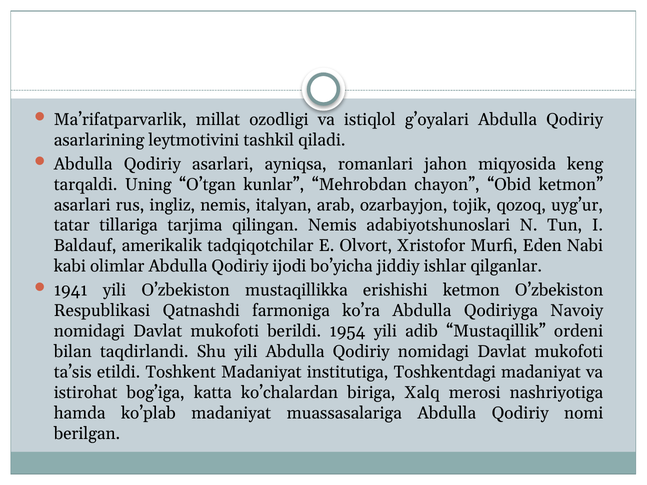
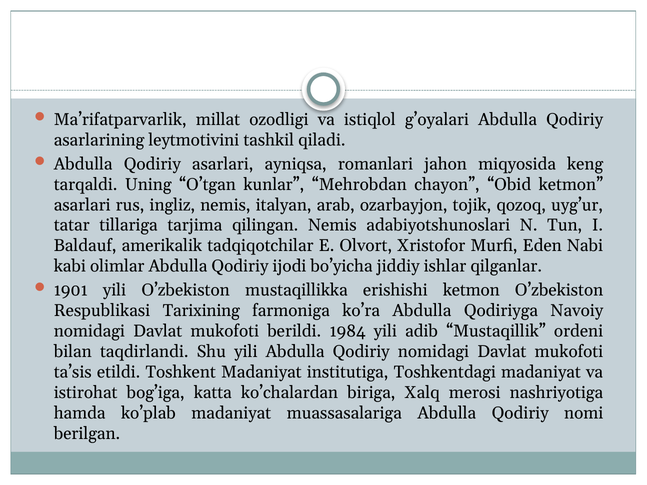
1941: 1941 -> 1901 (71, 290)
Qatnashdi: Qatnashdi -> Tarixining (201, 311)
1954: 1954 -> 1984 (348, 331)
